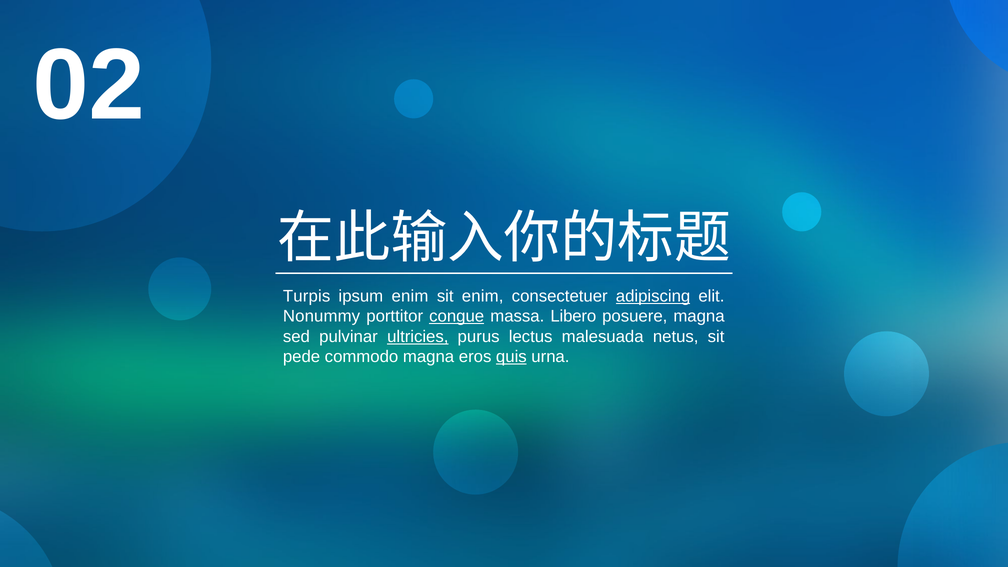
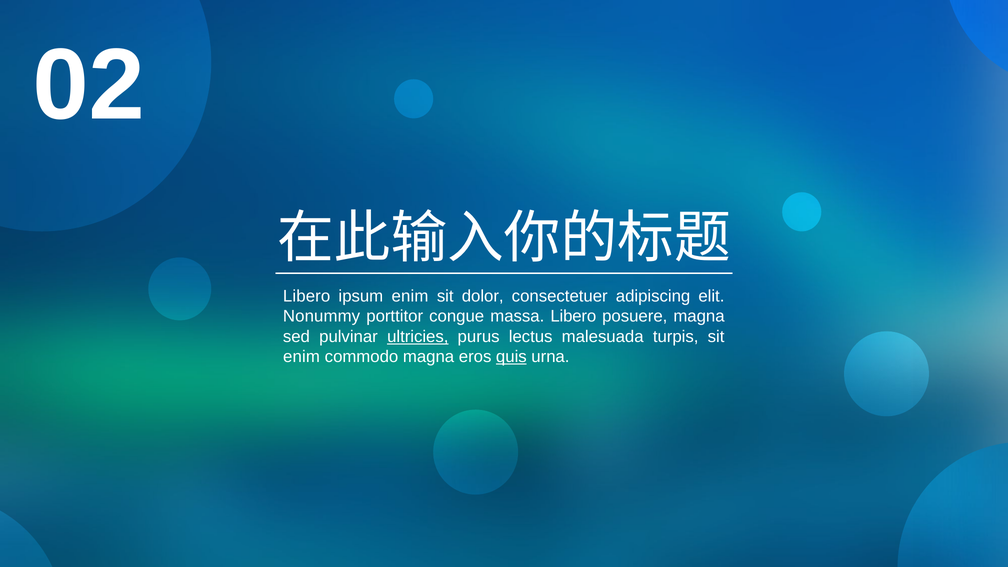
Turpis: Turpis -> Libero (307, 296)
sit enim: enim -> dolor (483, 296)
adipiscing underline: present -> none (653, 296)
congue underline: present -> none (457, 316)
netus: netus -> turpis (676, 337)
pede: pede -> enim (301, 357)
